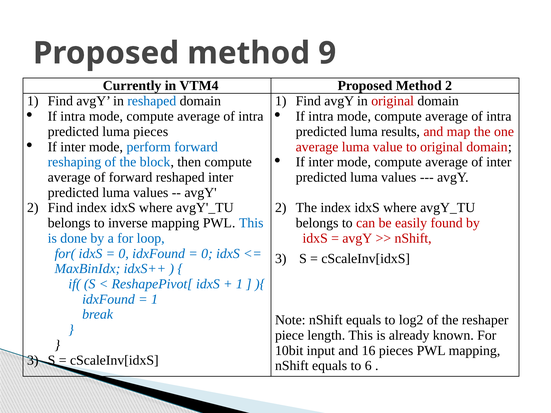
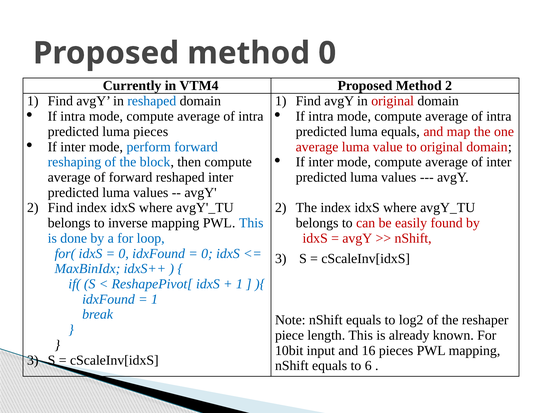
method 9: 9 -> 0 (327, 53)
luma results: results -> equals (400, 132)
